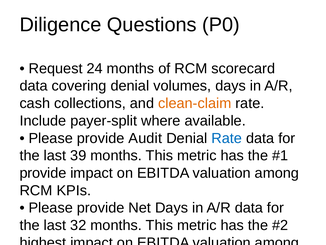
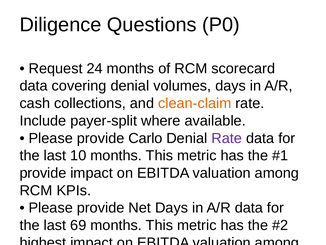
Audit: Audit -> Carlo (145, 138)
Rate colour: blue -> purple (227, 138)
39: 39 -> 10 (78, 155)
32: 32 -> 69 (78, 225)
